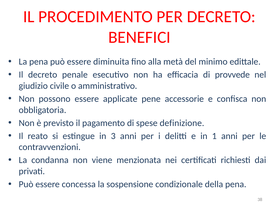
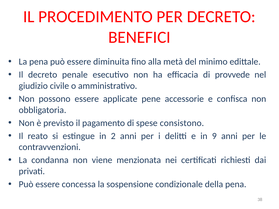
definizione: definizione -> consistono (182, 123)
3: 3 -> 2 (113, 136)
1: 1 -> 9 (214, 136)
